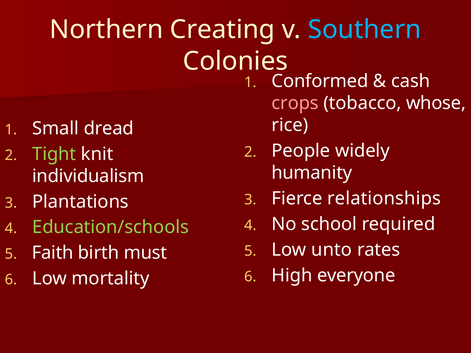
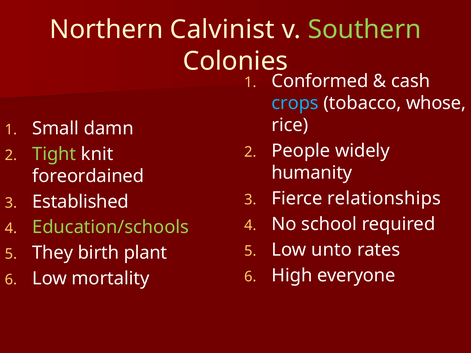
Creating: Creating -> Calvinist (222, 30)
Southern colour: light blue -> light green (365, 30)
crops colour: pink -> light blue (295, 103)
dread: dread -> damn (109, 128)
individualism: individualism -> foreordained (88, 176)
Plantations: Plantations -> Established (81, 202)
Faith: Faith -> They (53, 253)
must: must -> plant (146, 253)
